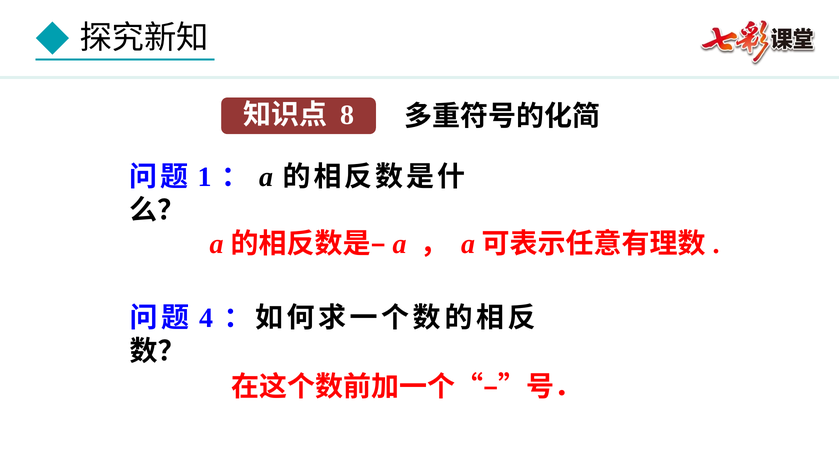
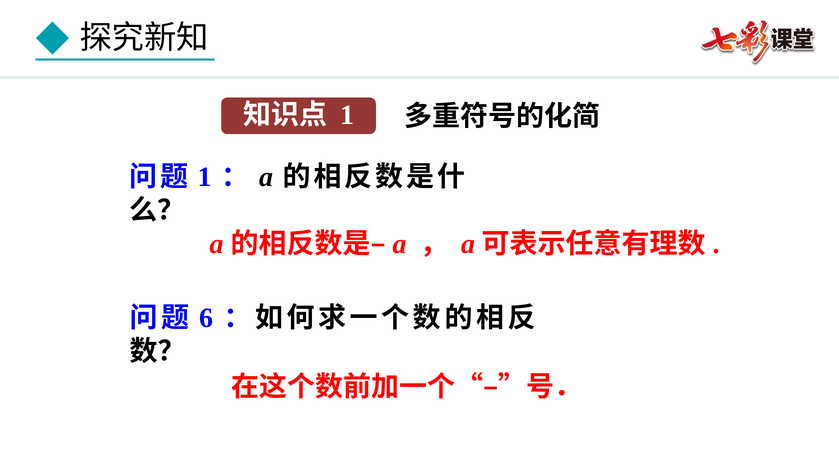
8: 8 -> 1 (347, 115)
4: 4 -> 6 (206, 318)
